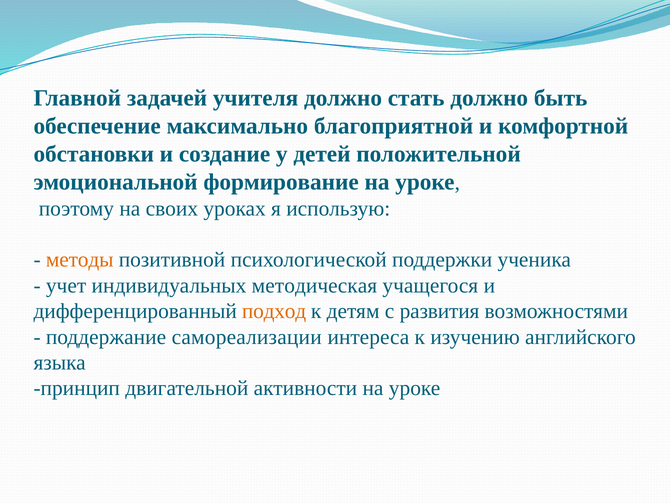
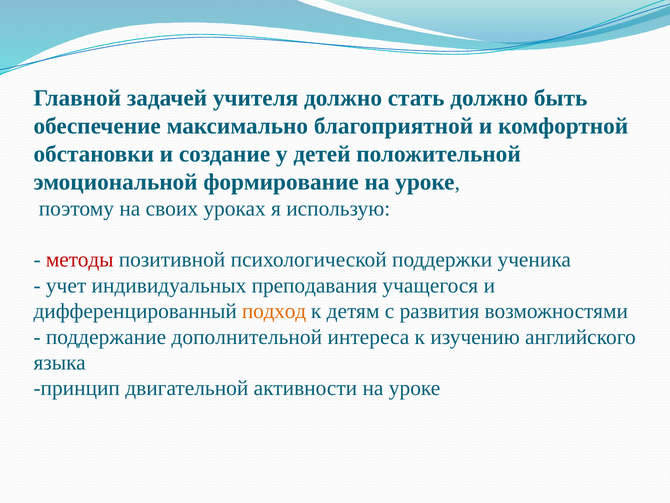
методы colour: orange -> red (80, 260)
методическая: методическая -> преподавания (314, 285)
самореализации: самореализации -> дополнительной (247, 337)
